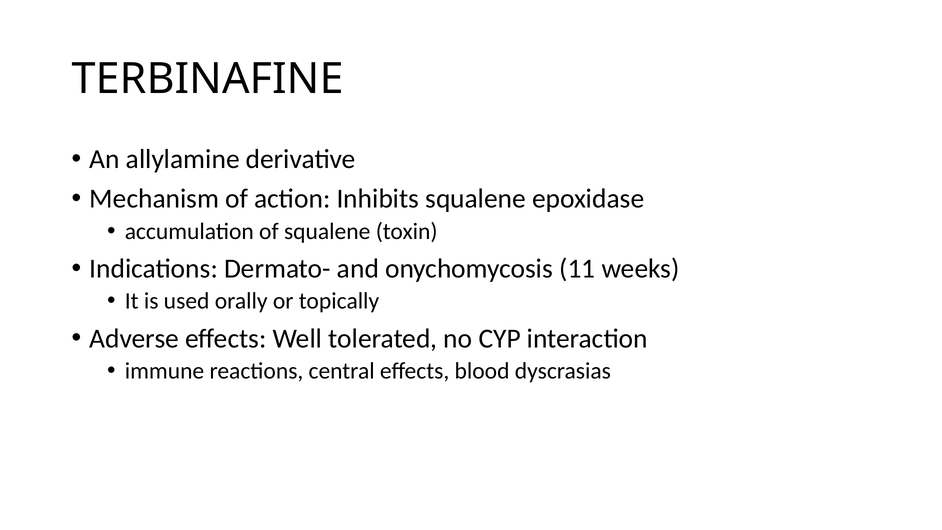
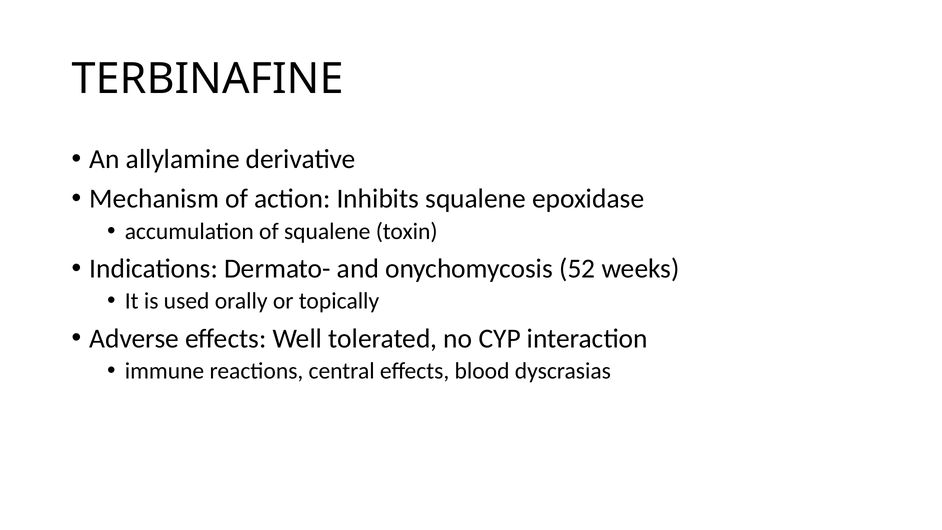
11: 11 -> 52 (577, 269)
